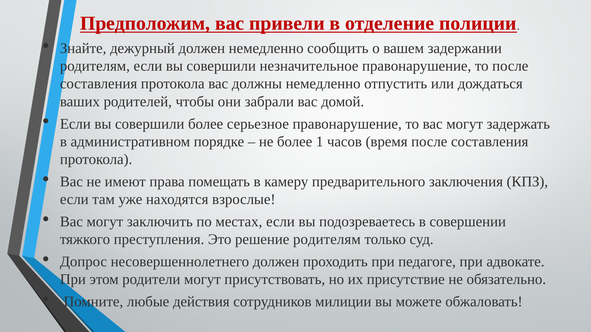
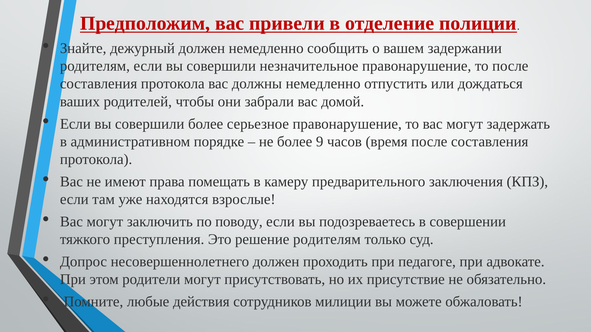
1: 1 -> 9 (320, 142)
местах: местах -> поводу (239, 222)
